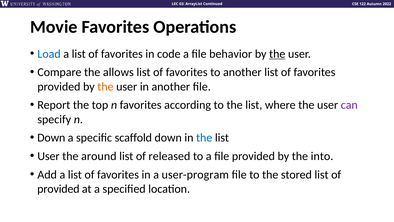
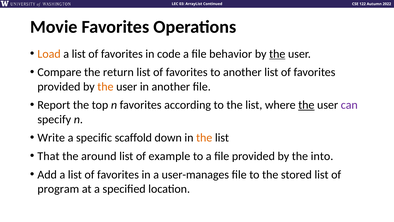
Load colour: blue -> orange (49, 54)
allows: allows -> return (118, 72)
the underline: none -> present (306, 105)
Down: Down -> Write (51, 138)
the colour: blue -> orange (204, 138)
User: User -> That (48, 156)
released: released -> example (169, 156)
user-program: user-program -> user-manages (195, 174)
provided: provided -> program (58, 189)
